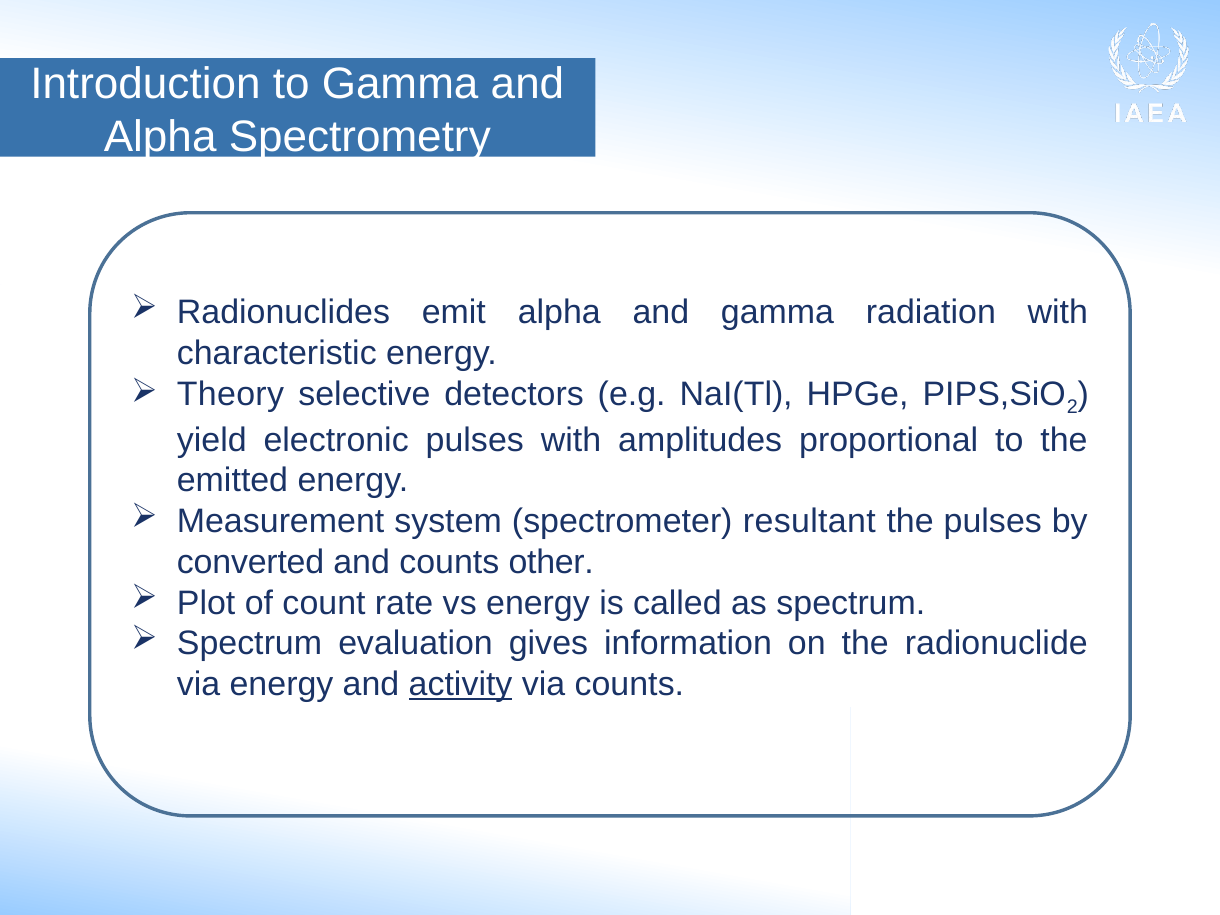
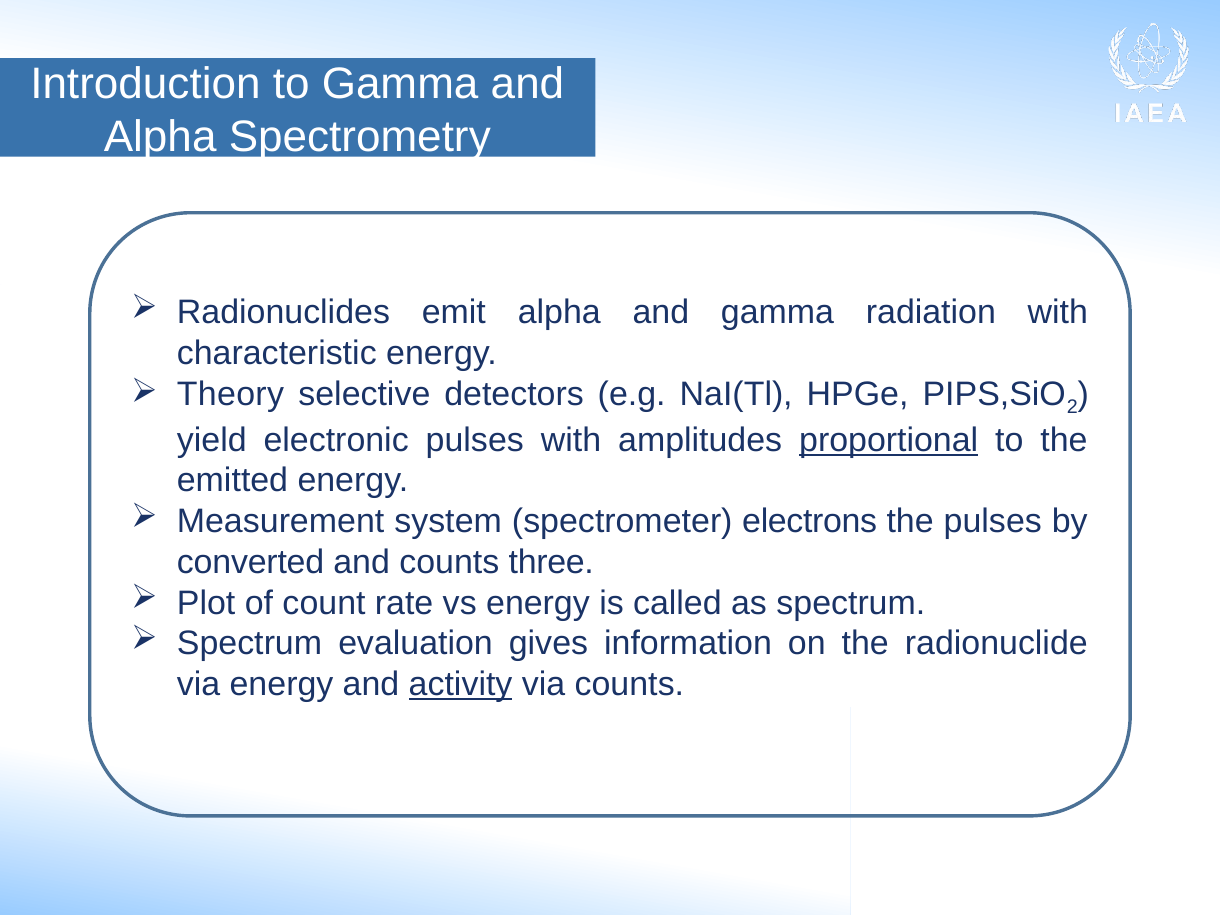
proportional underline: none -> present (889, 440)
resultant: resultant -> electrons (810, 521)
other: other -> three (551, 562)
